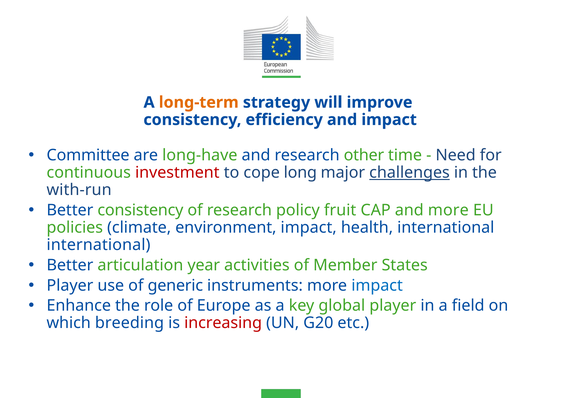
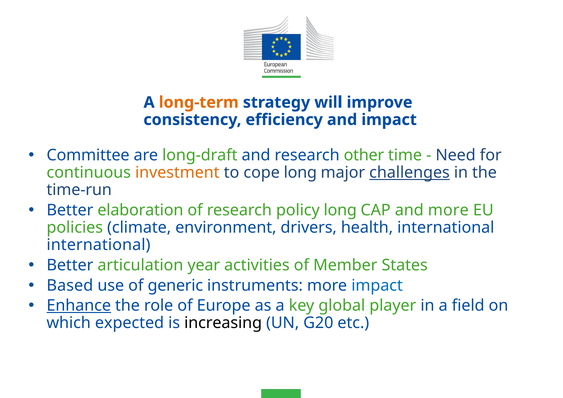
long-have: long-have -> long-draft (200, 155)
investment colour: red -> orange (177, 173)
with-run: with-run -> time-run (79, 190)
Better consistency: consistency -> elaboration (140, 210)
policy fruit: fruit -> long (340, 210)
environment impact: impact -> drivers (309, 228)
Player: Player -> Based (70, 285)
Enhance underline: none -> present (79, 306)
breeding: breeding -> expected (130, 323)
increasing colour: red -> black (223, 323)
